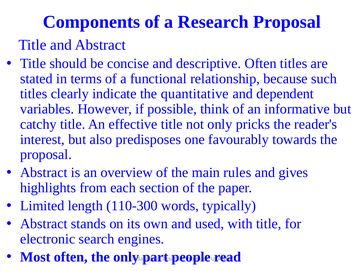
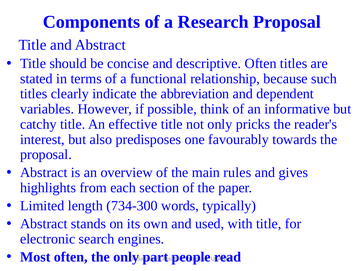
quantitative: quantitative -> abbreviation (195, 94)
110-300: 110-300 -> 734-300 (132, 206)
